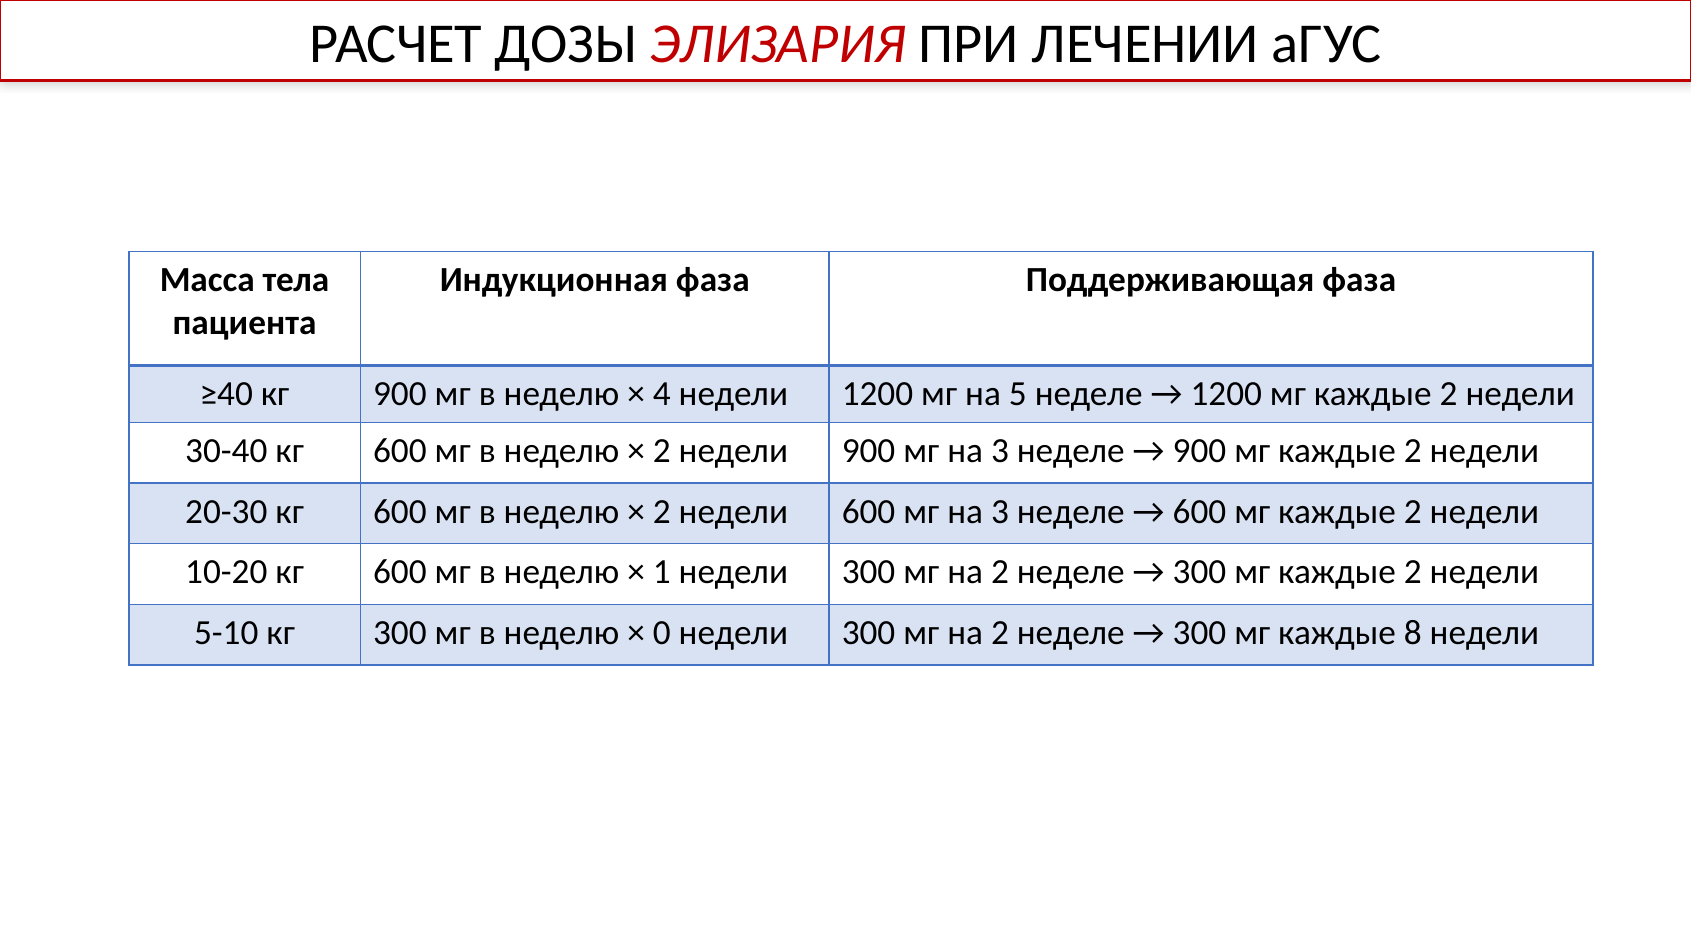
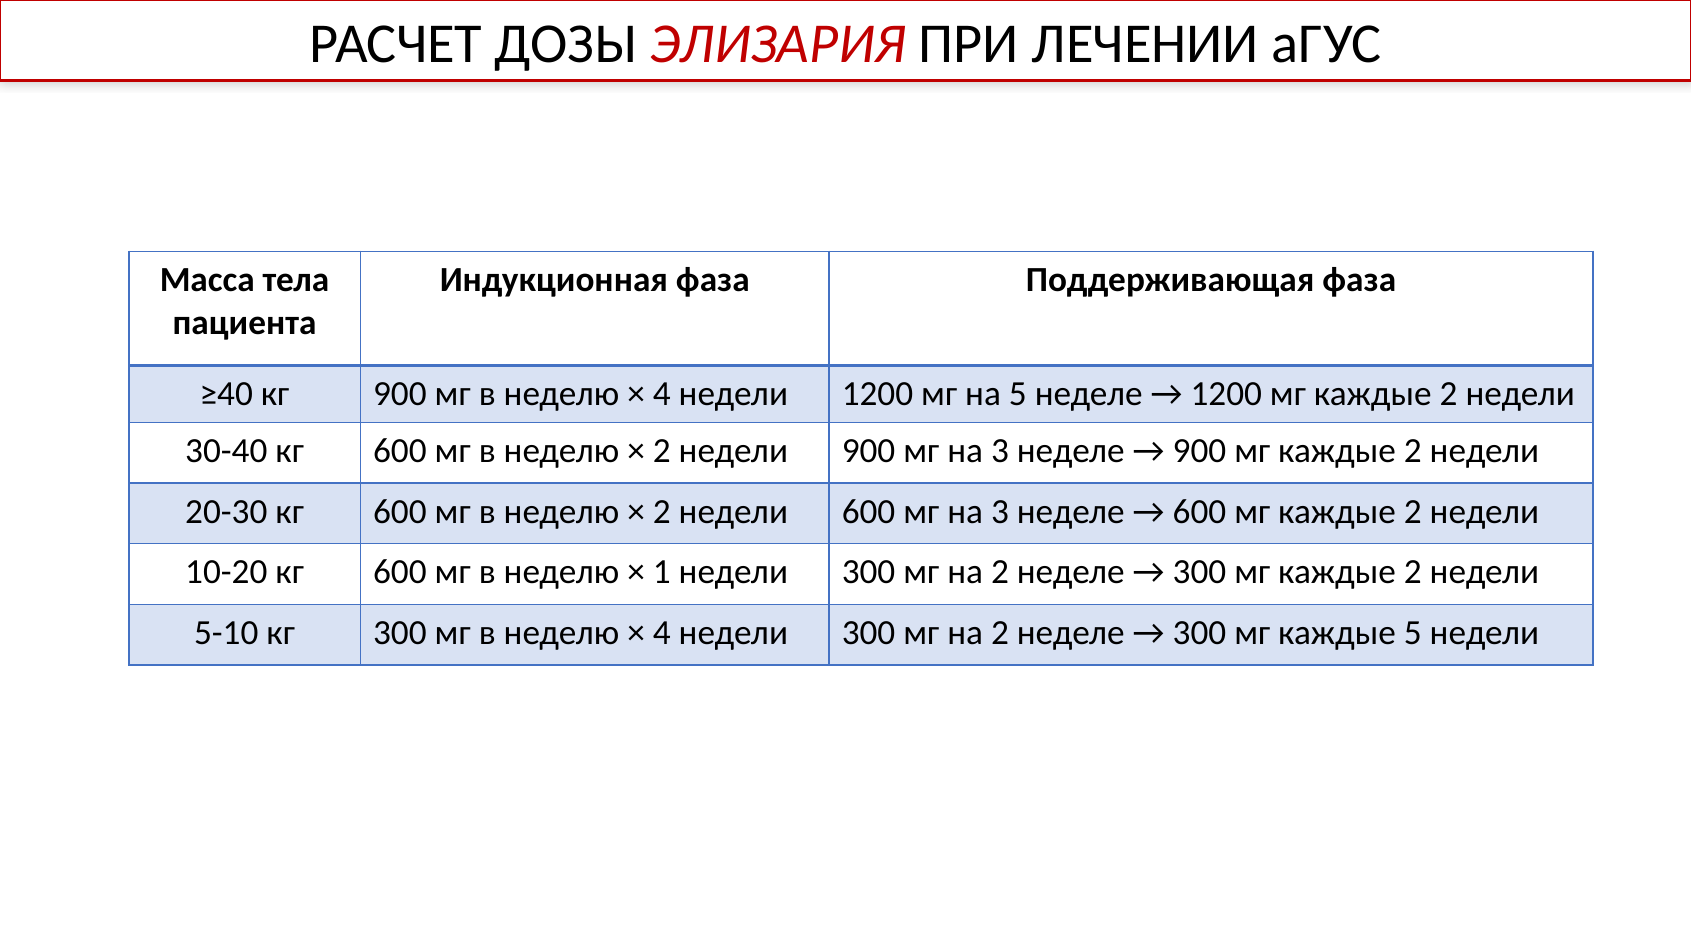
0: 0 -> 4 (662, 633)
каждые 8: 8 -> 5 (1413, 633)
